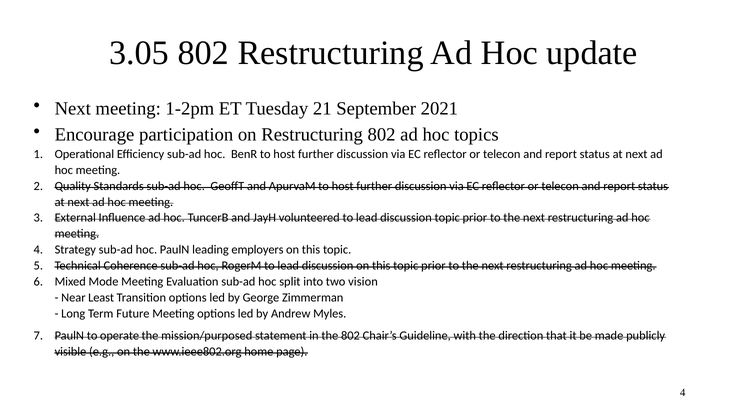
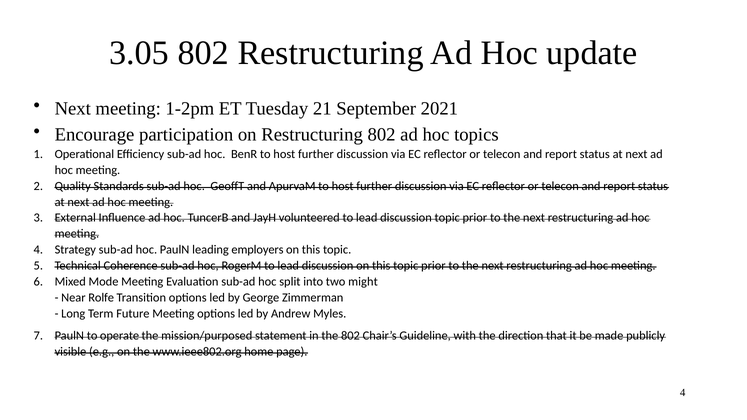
vision: vision -> might (363, 282)
Least: Least -> Rolfe (101, 298)
